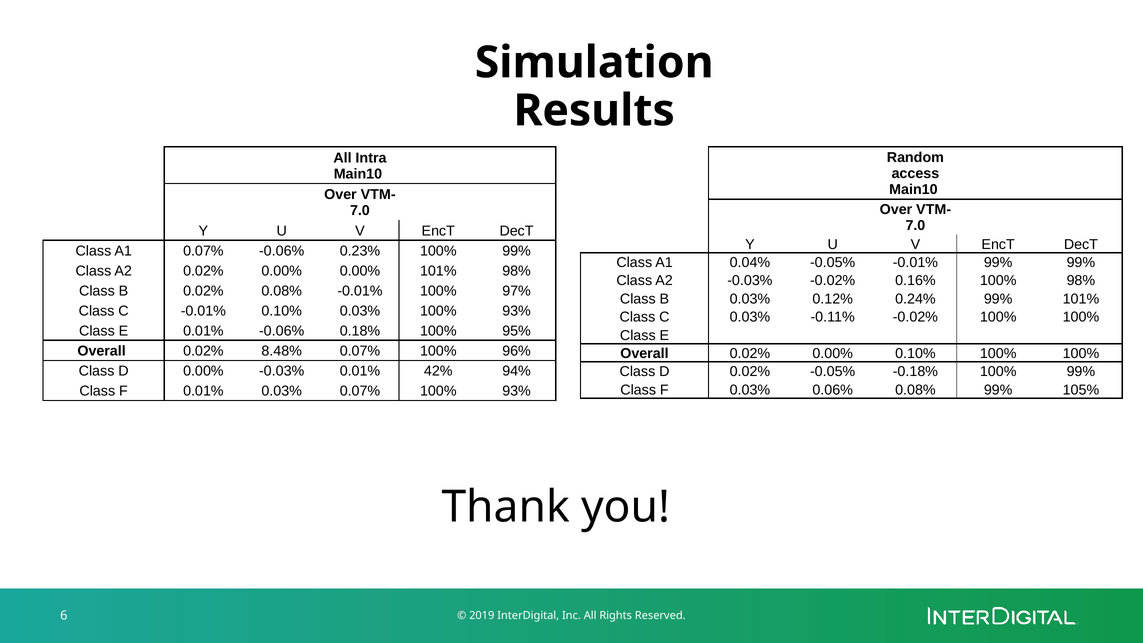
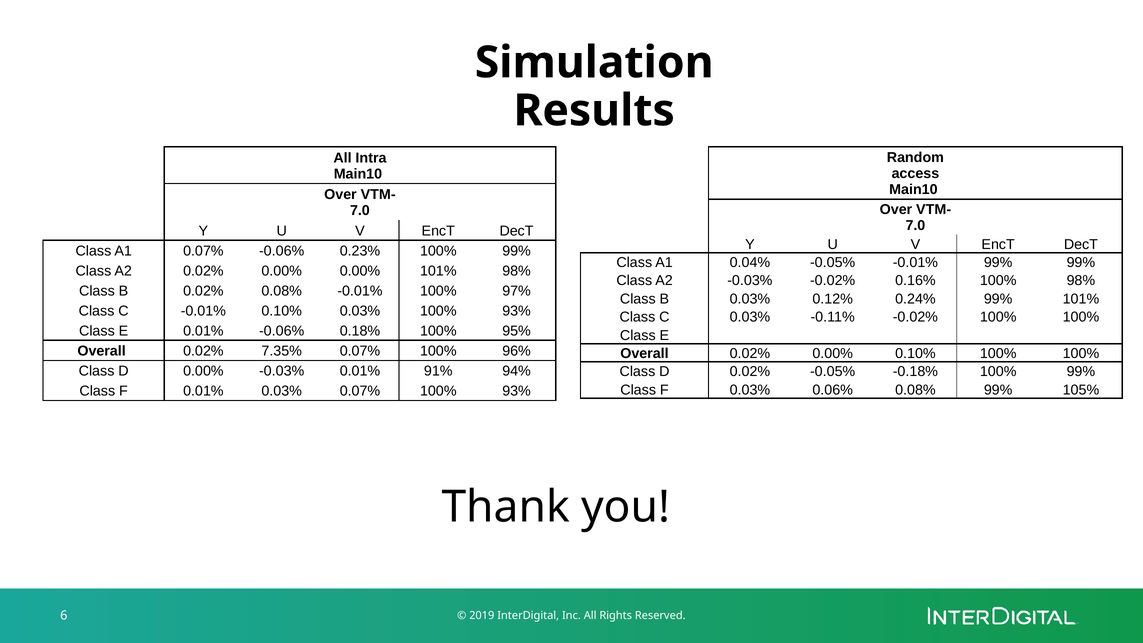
8.48%: 8.48% -> 7.35% (282, 351)
42%: 42% -> 91% (438, 371)
